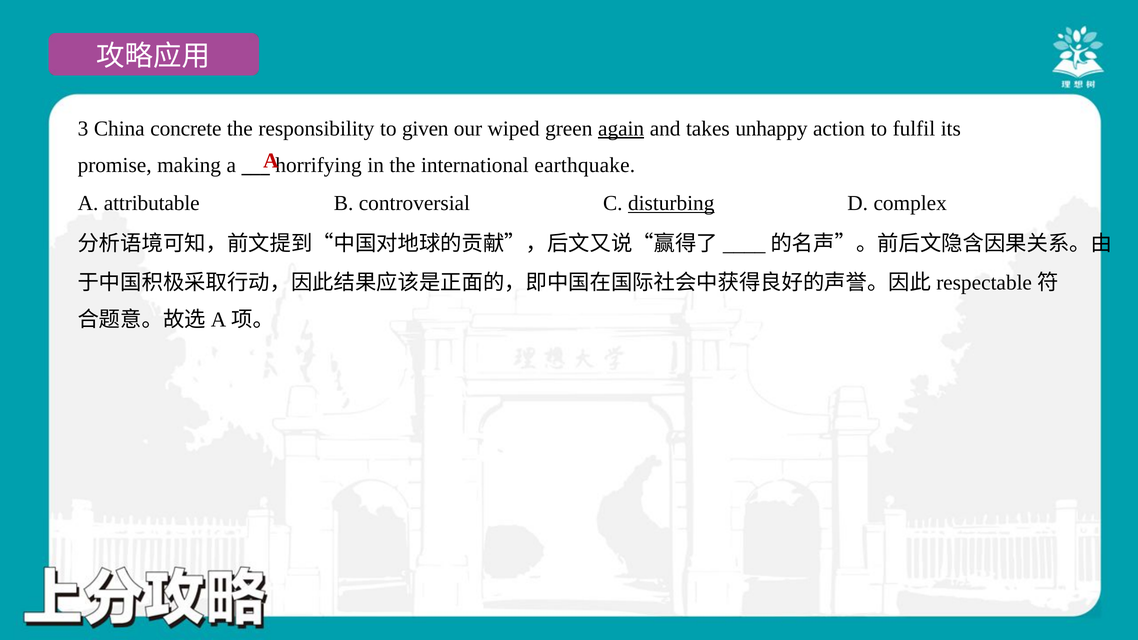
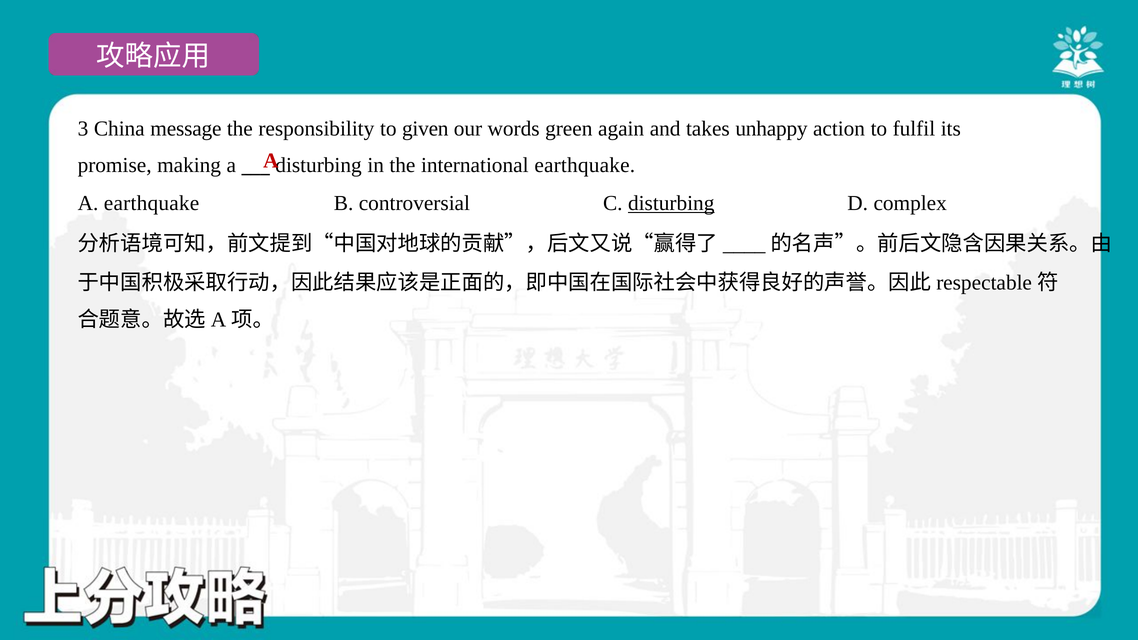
concrete: concrete -> message (186, 129)
wiped: wiped -> words (514, 129)
again underline: present -> none (621, 129)
horrifying: horrifying -> disturbing (319, 165)
A attributable: attributable -> earthquake (152, 203)
